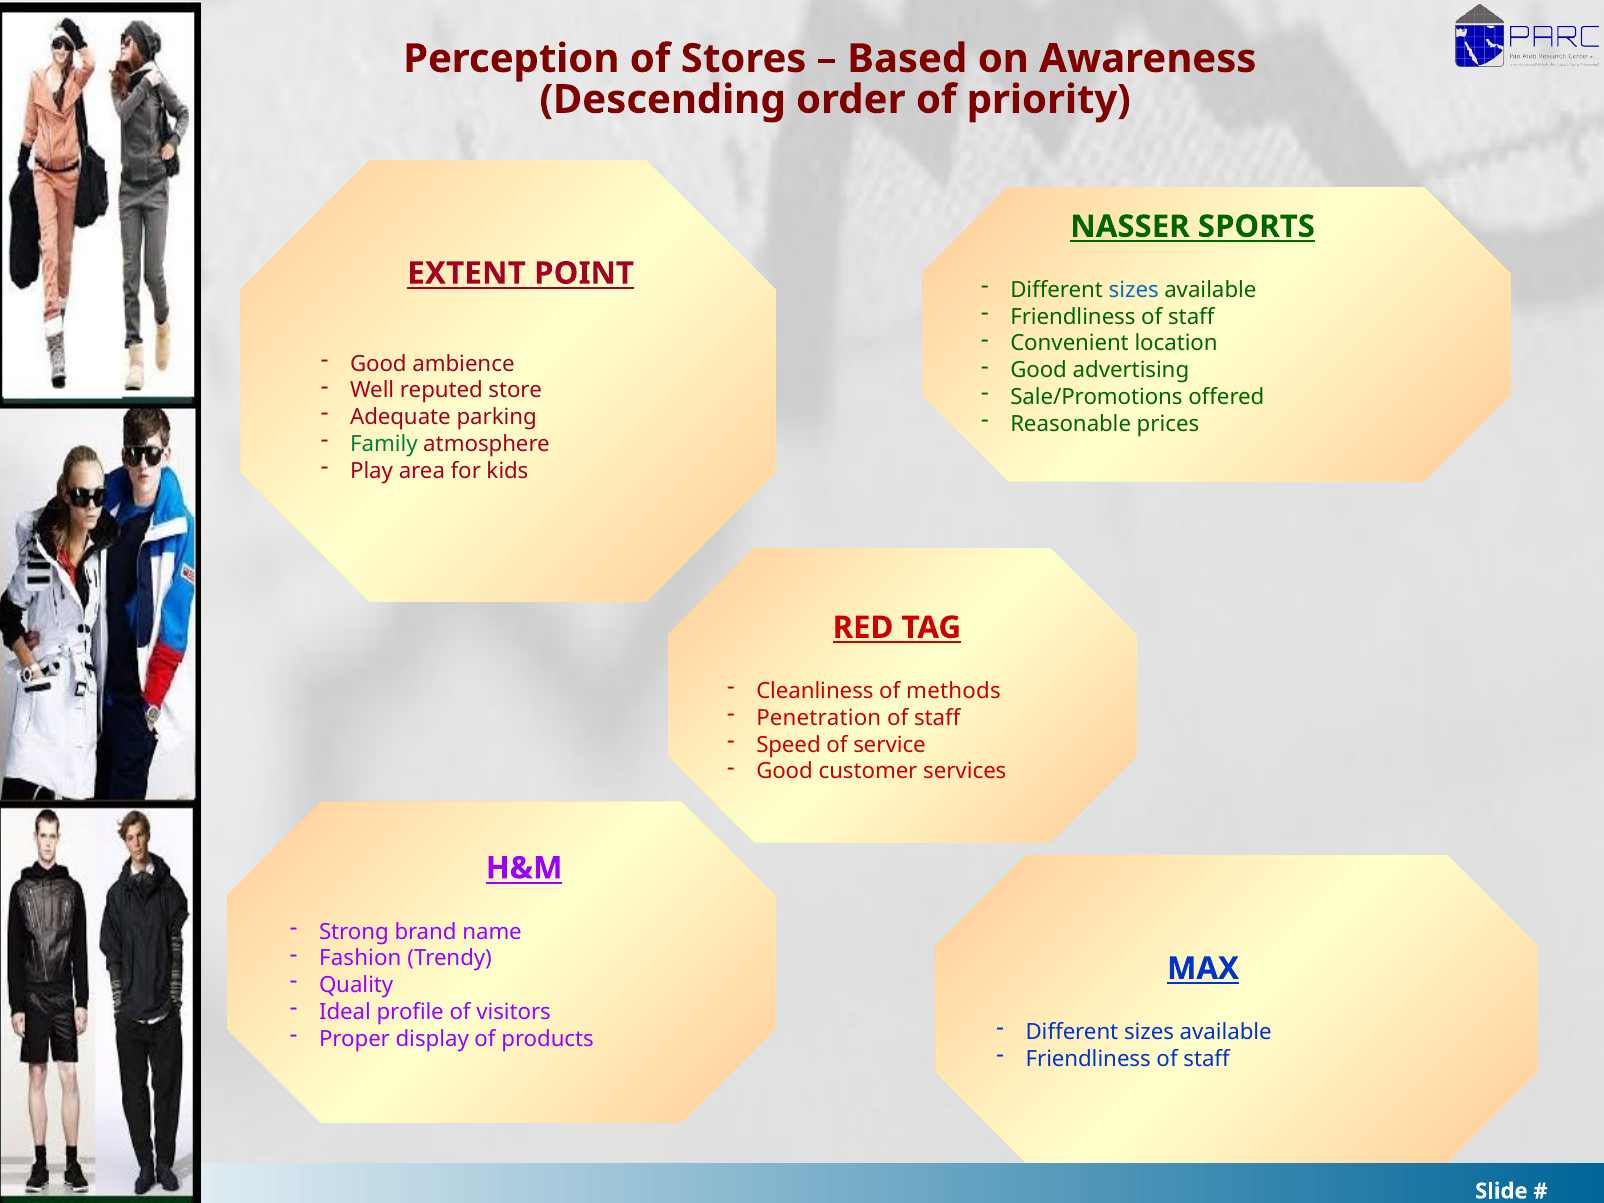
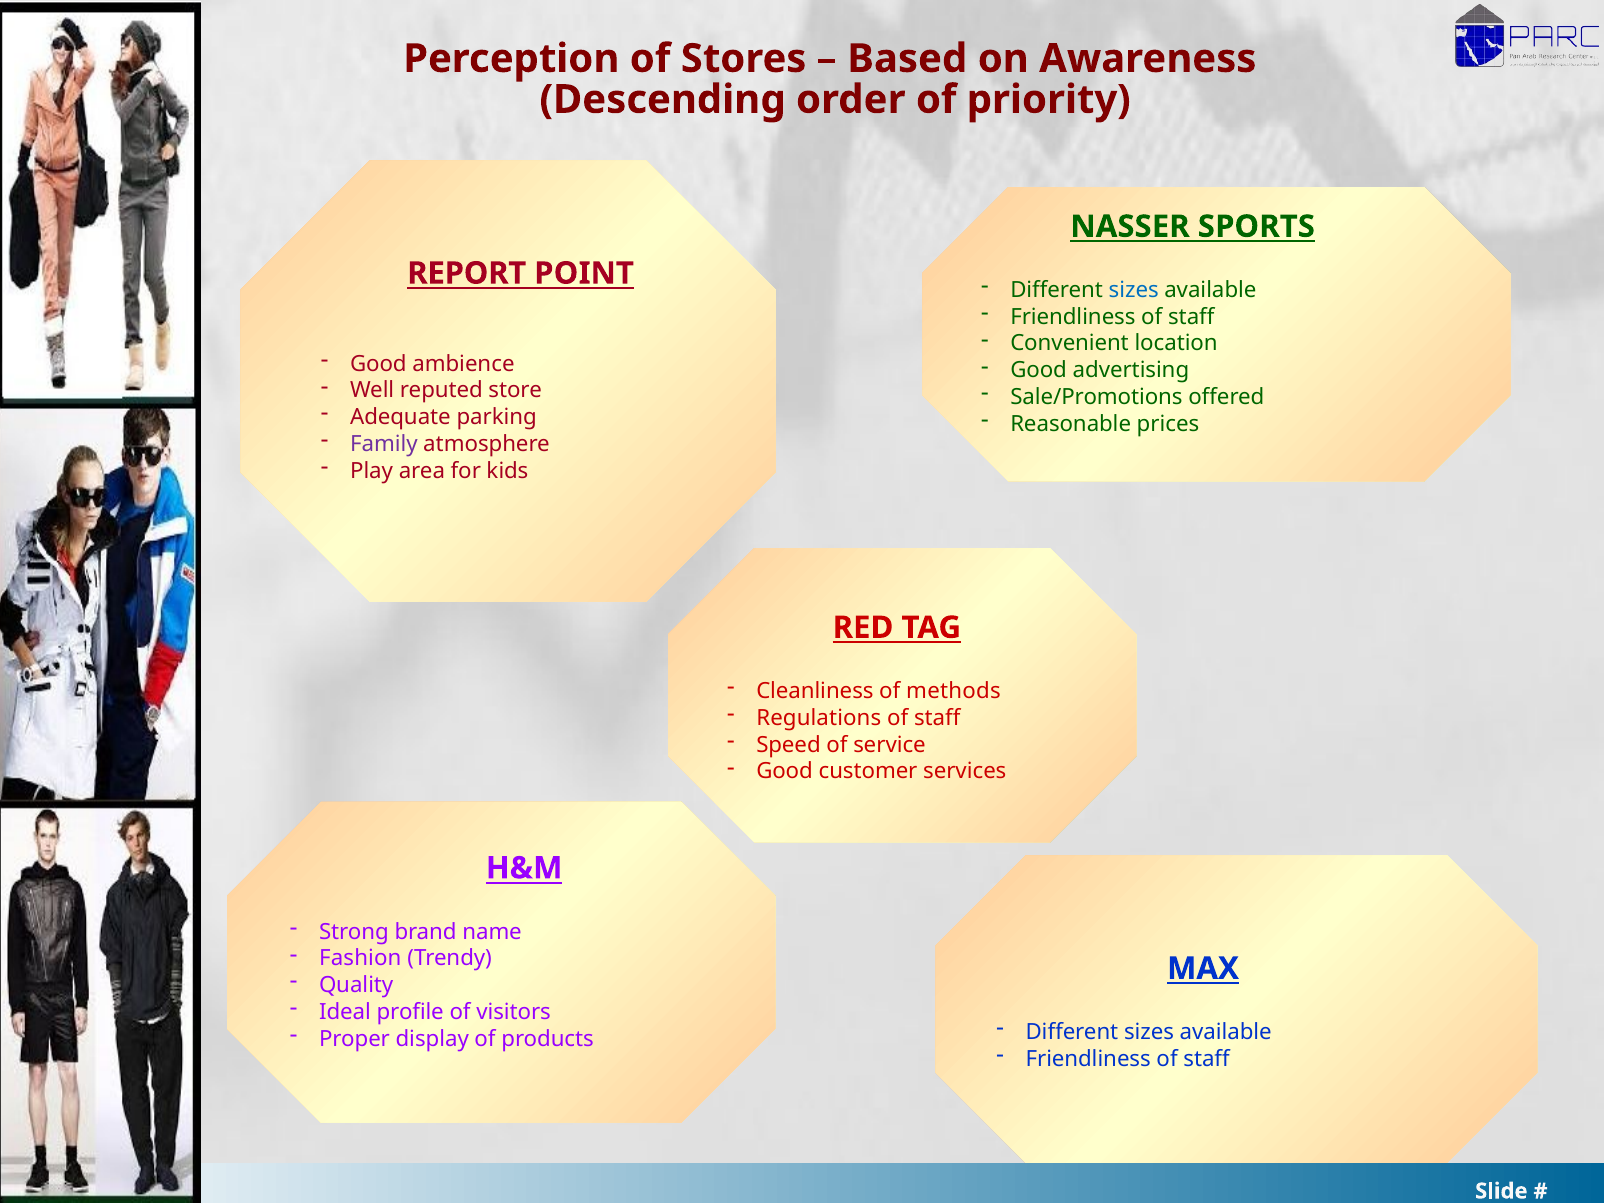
EXTENT: EXTENT -> REPORT (467, 273)
Family colour: green -> purple (384, 444)
Penetration: Penetration -> Regulations (819, 718)
